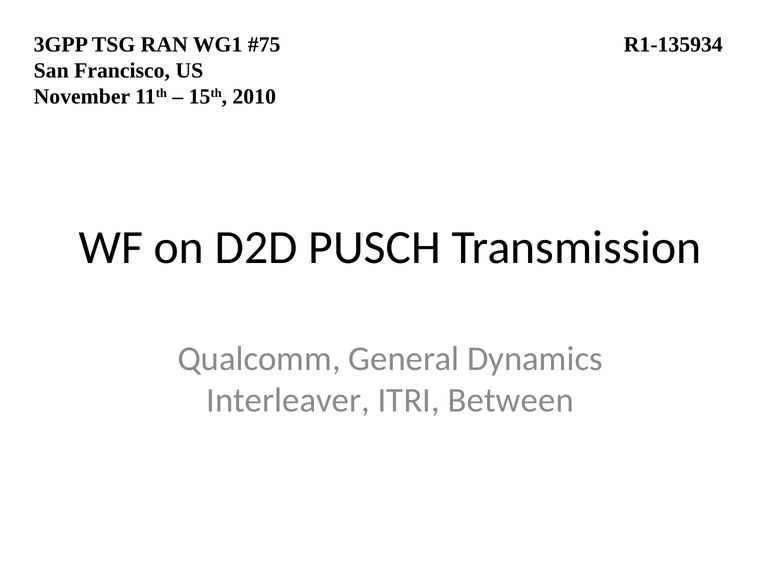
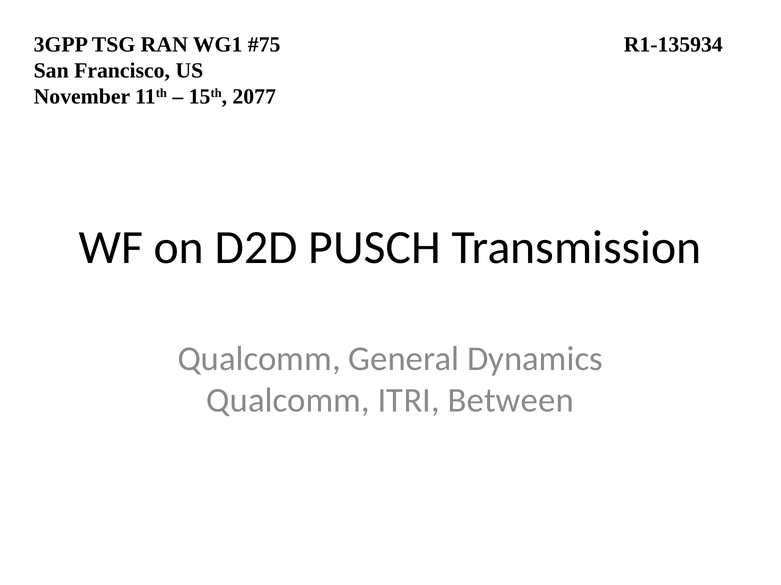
2010: 2010 -> 2077 (254, 97)
Interleaver: Interleaver -> Qualcomm (288, 401)
